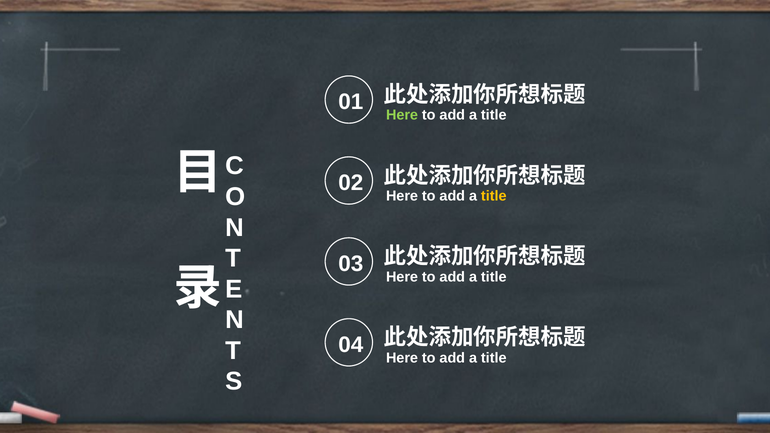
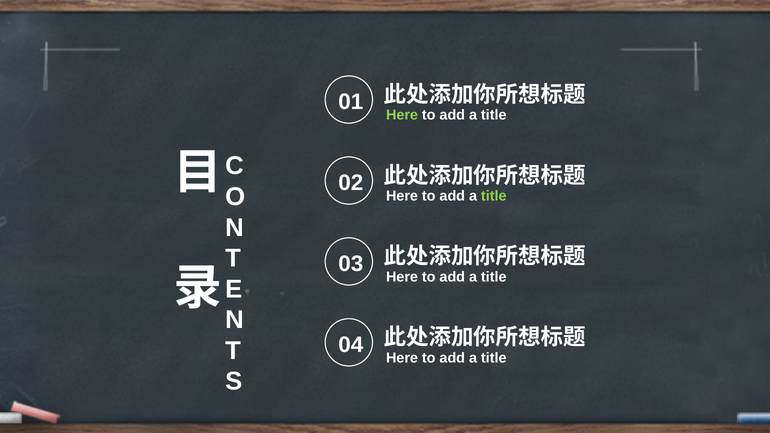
title colour: yellow -> light green (494, 196)
